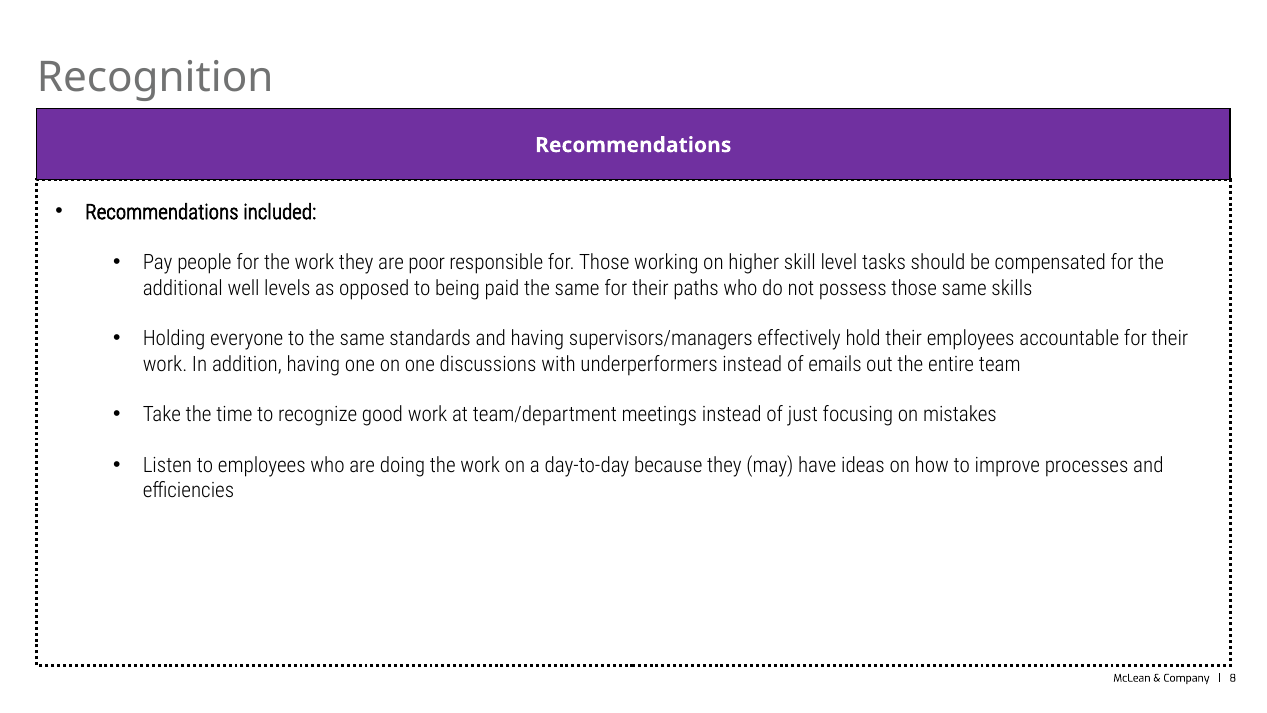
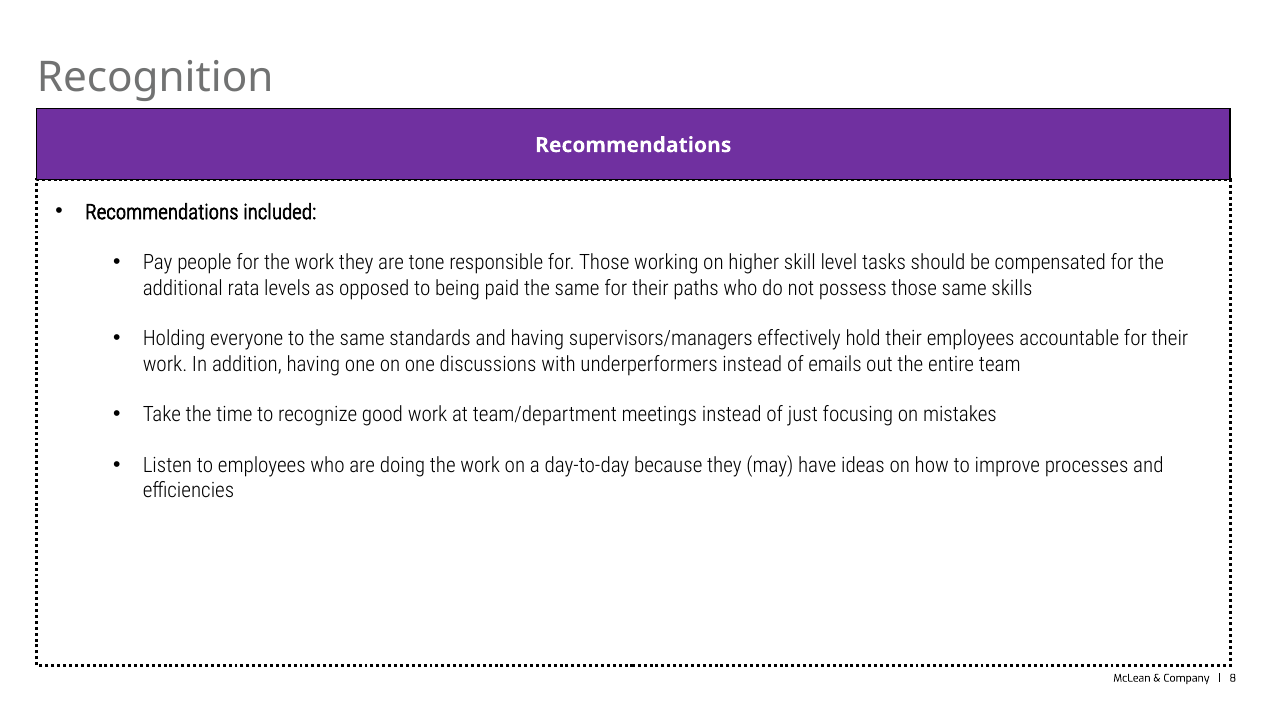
poor: poor -> tone (427, 263)
well: well -> rata (244, 288)
